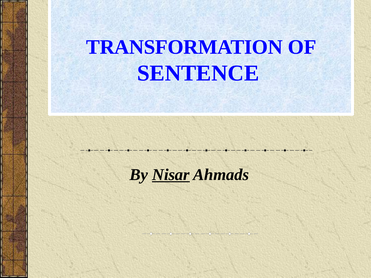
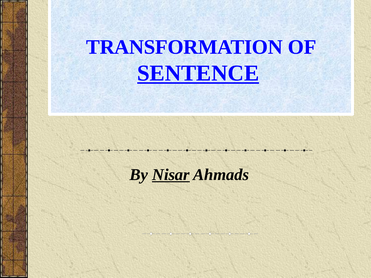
SENTENCE underline: none -> present (198, 73)
